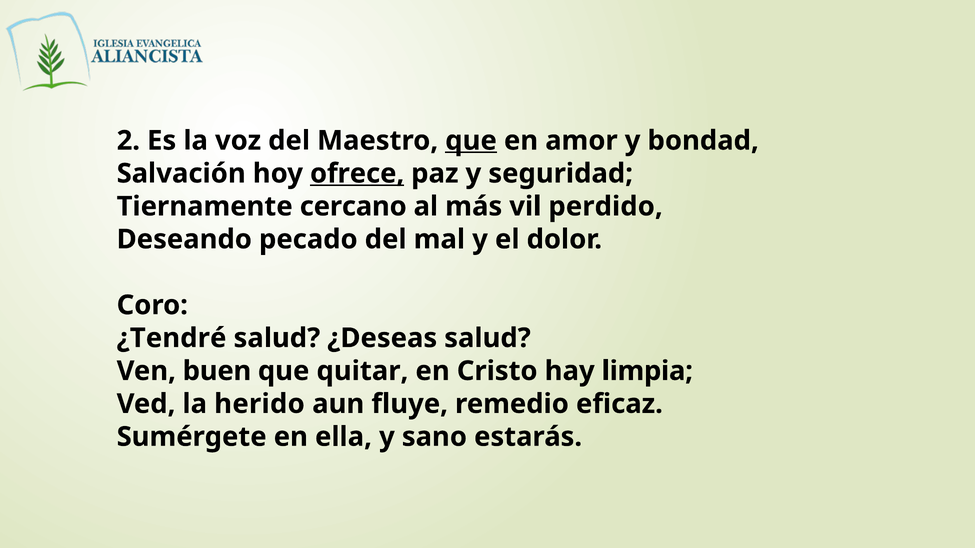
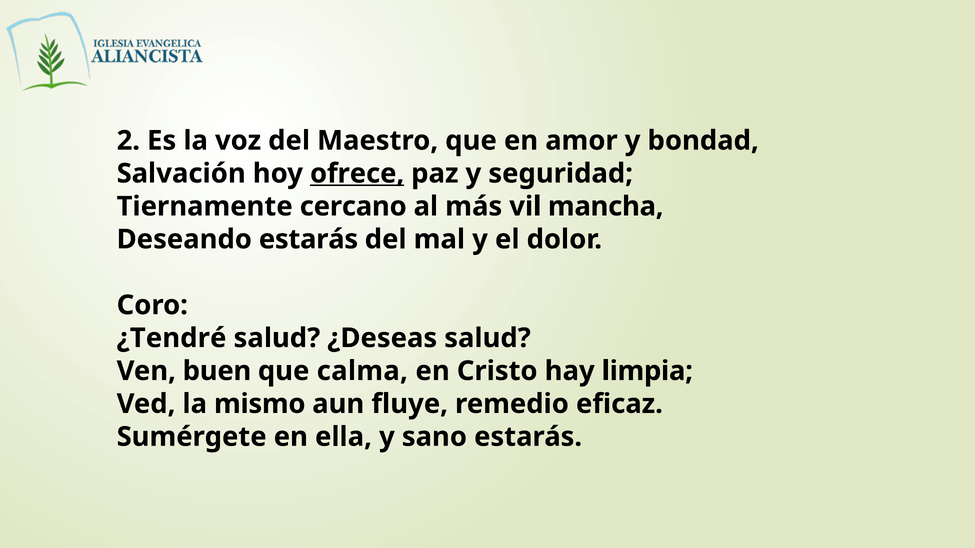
que underline: present -> none (471, 141)
perdido: perdido -> mancha (606, 207)
Deseando pecado: pecado -> estarás (308, 240)
quitar: quitar -> calma (362, 371)
herido: herido -> mismo (260, 404)
